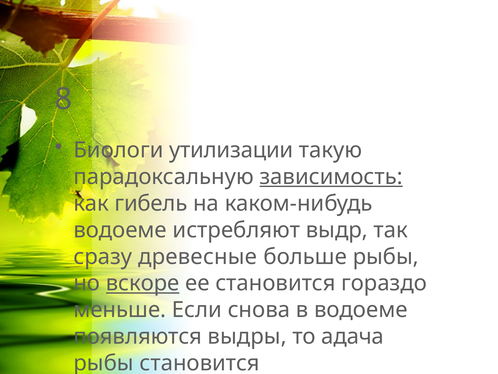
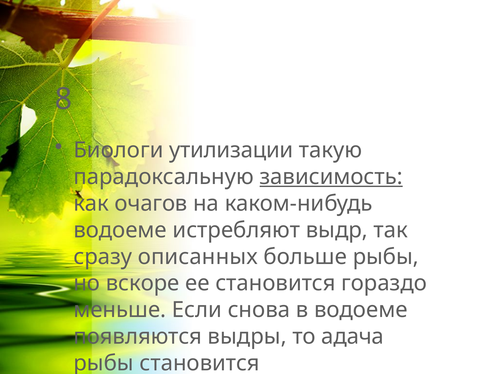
гибель: гибель -> очагов (151, 203)
древесные: древесные -> описанных (198, 256)
вскоре underline: present -> none (143, 283)
